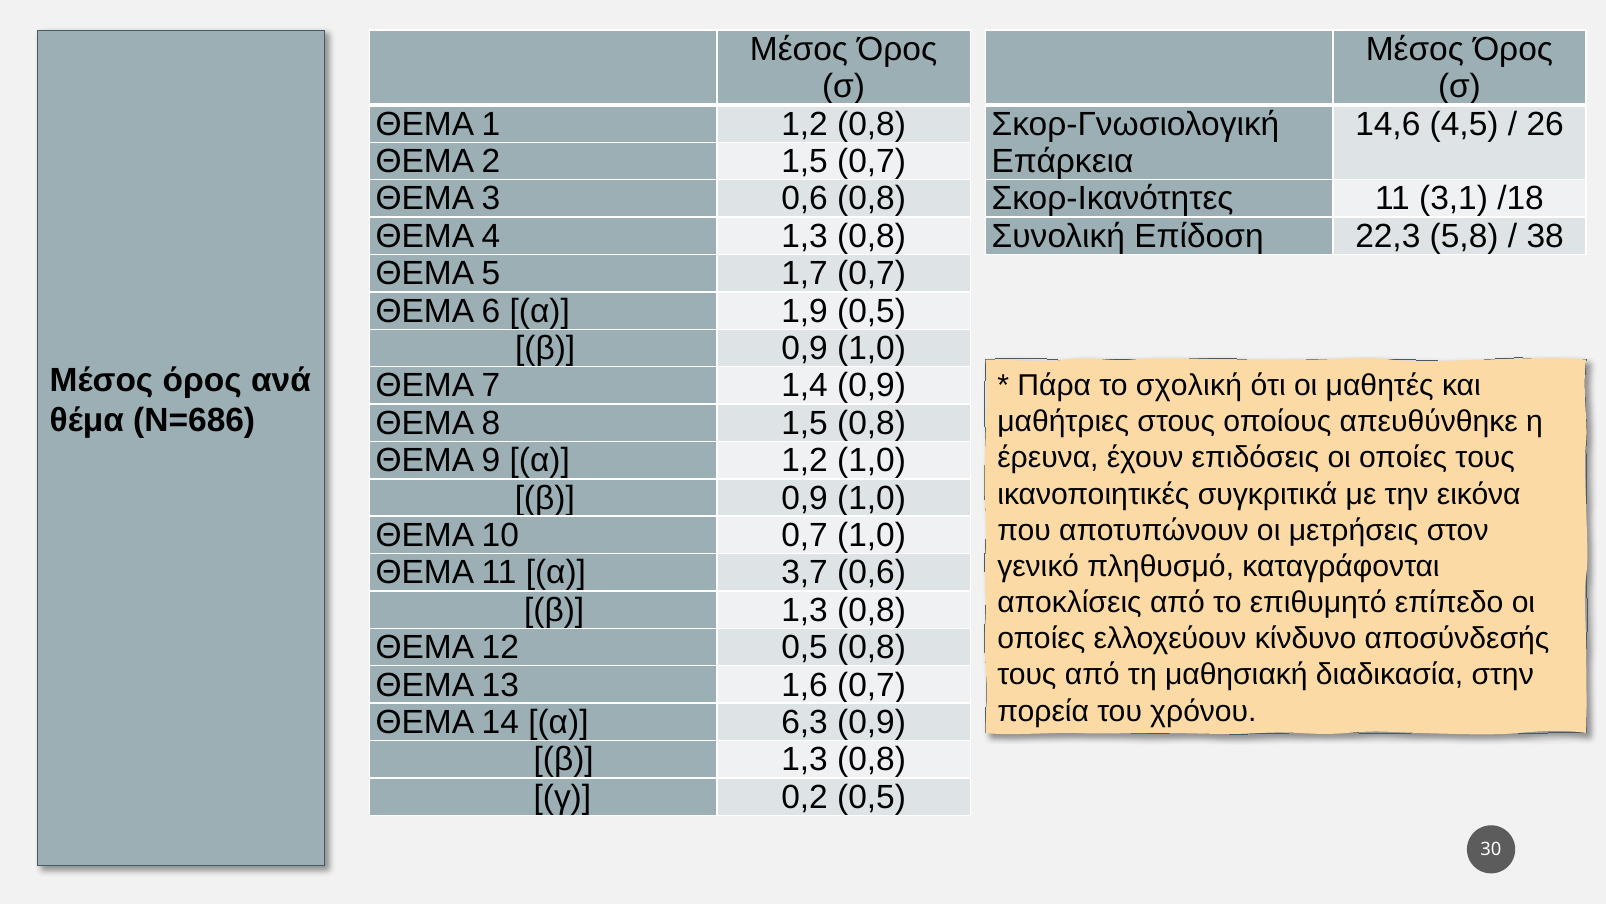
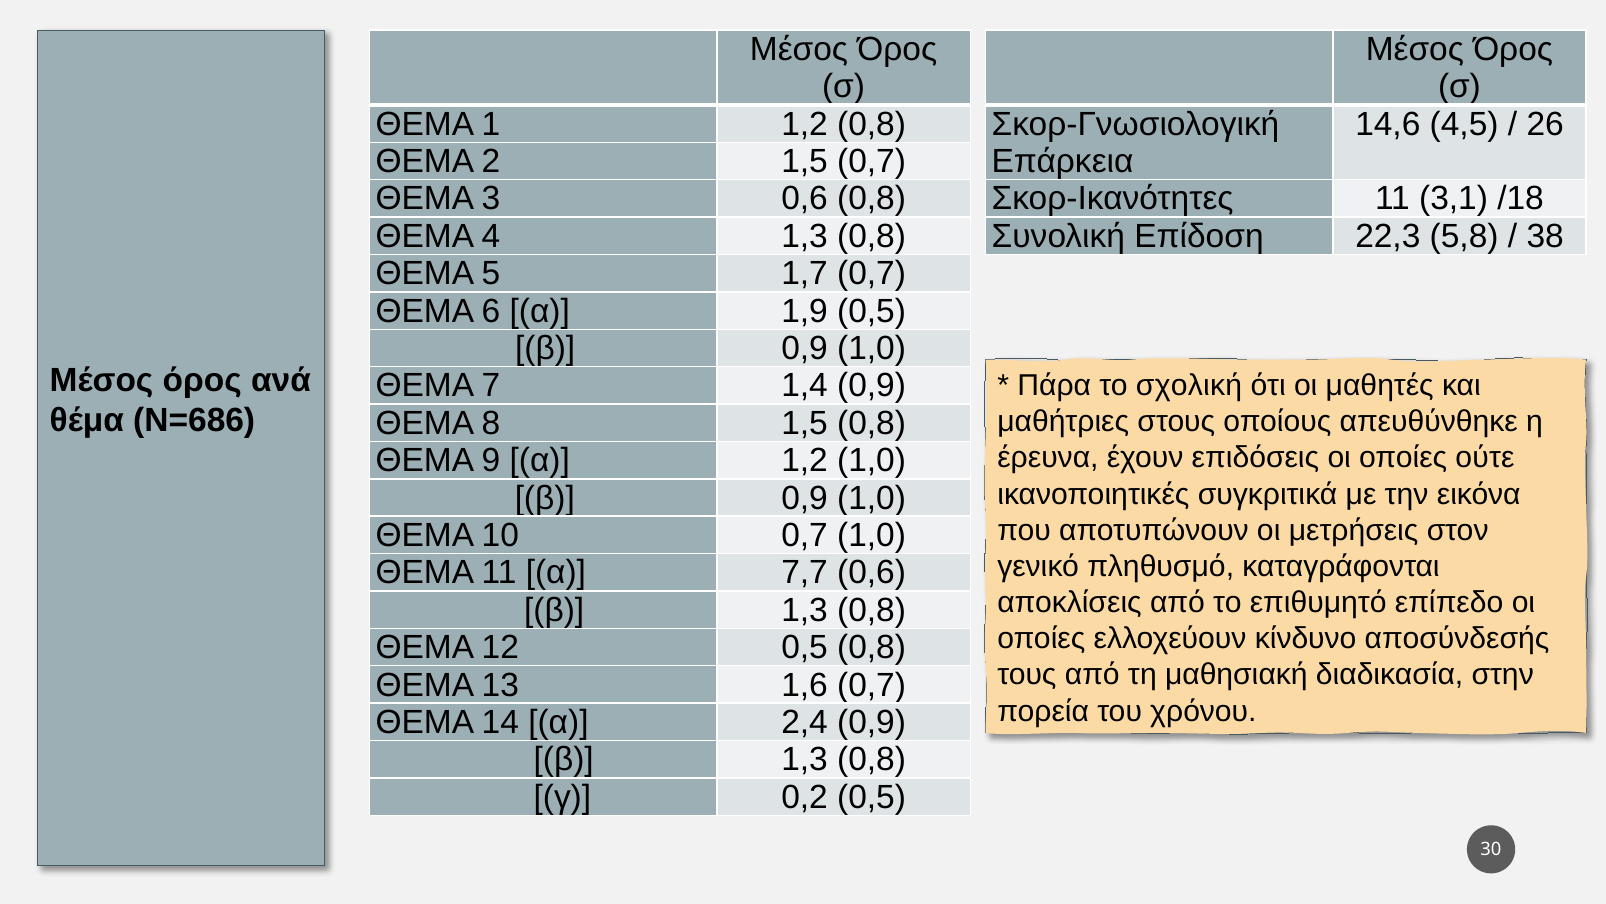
οποίες τους: τους -> ούτε (1485, 458)
3,7: 3,7 -> 7,7 (805, 572)
6,3: 6,3 -> 2,4 (805, 722)
